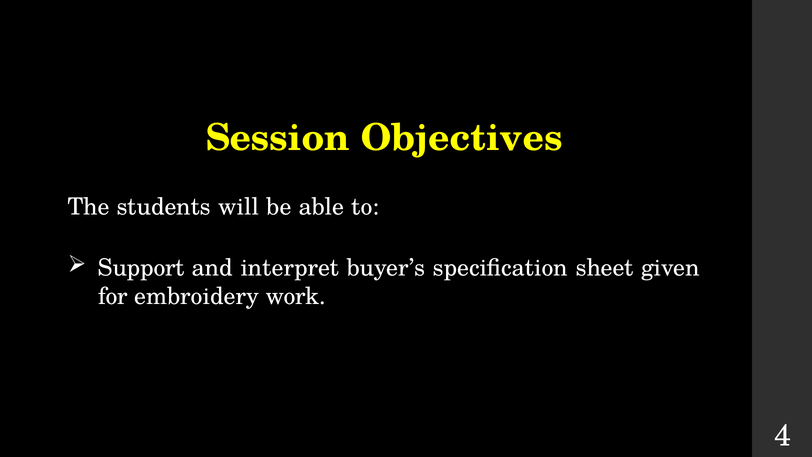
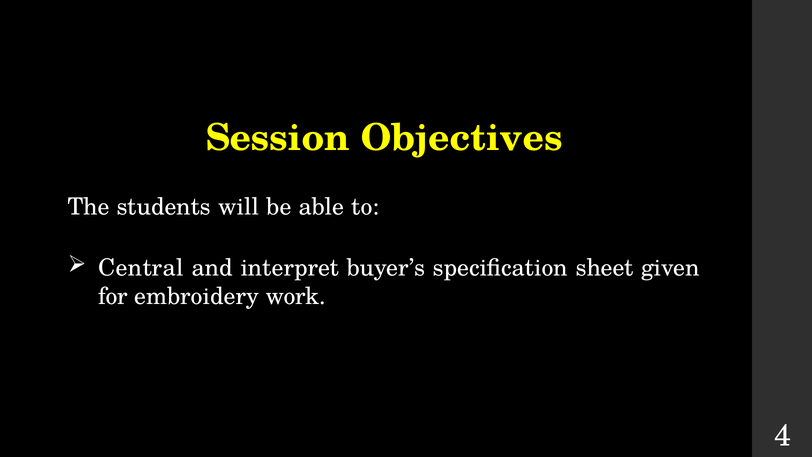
Support: Support -> Central (141, 268)
